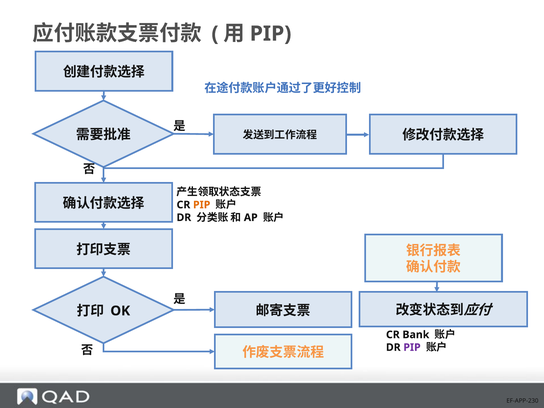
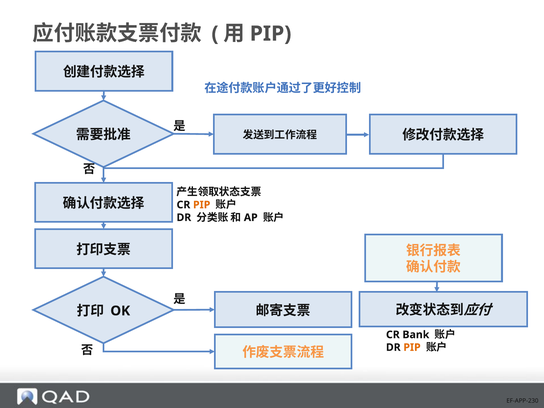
PIP colour: purple -> orange (412, 347)
